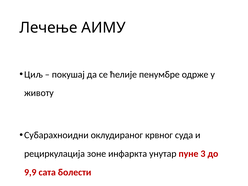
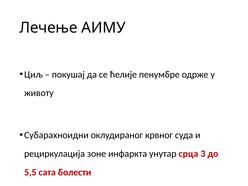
пуне: пуне -> срца (188, 154)
9,9: 9,9 -> 5,5 (30, 172)
